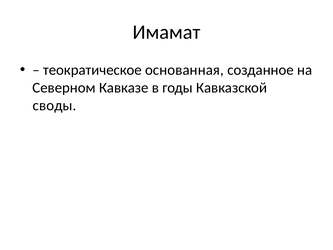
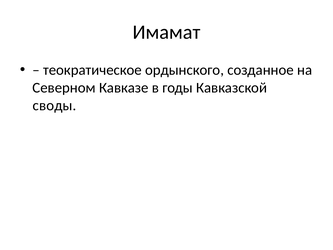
основанная: основанная -> ордынского (185, 70)
